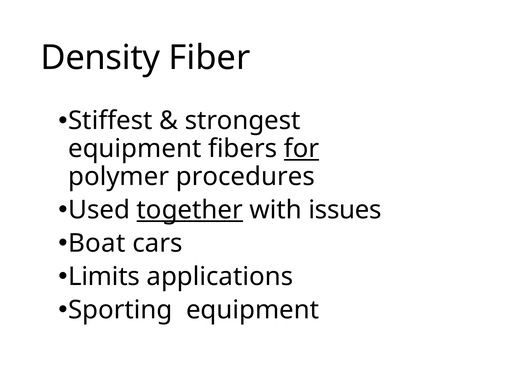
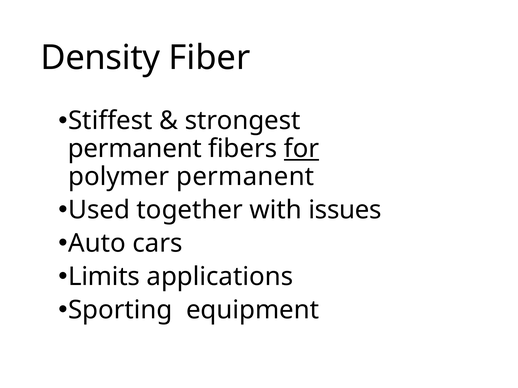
equipment: equipment -> permanent (135, 149)
polymer procedures: procedures -> permanent (245, 177)
together underline: present -> none (190, 210)
Boat: Boat -> Auto (97, 244)
